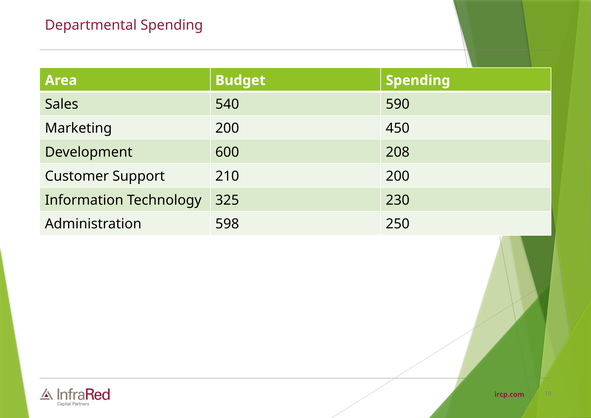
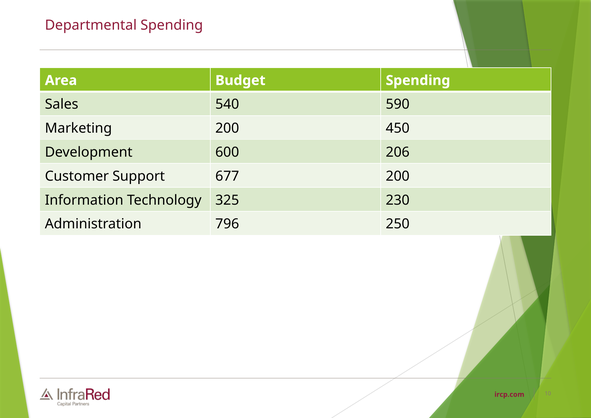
208: 208 -> 206 (398, 152)
210: 210 -> 677 (227, 176)
598: 598 -> 796 (227, 224)
